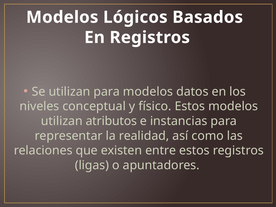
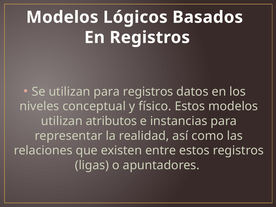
para modelos: modelos -> registros (148, 92)
